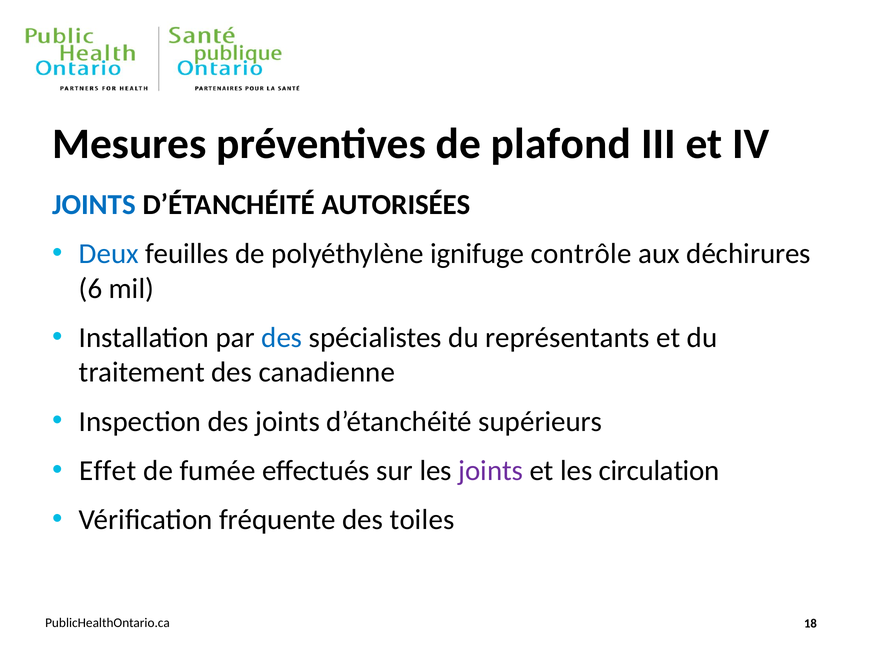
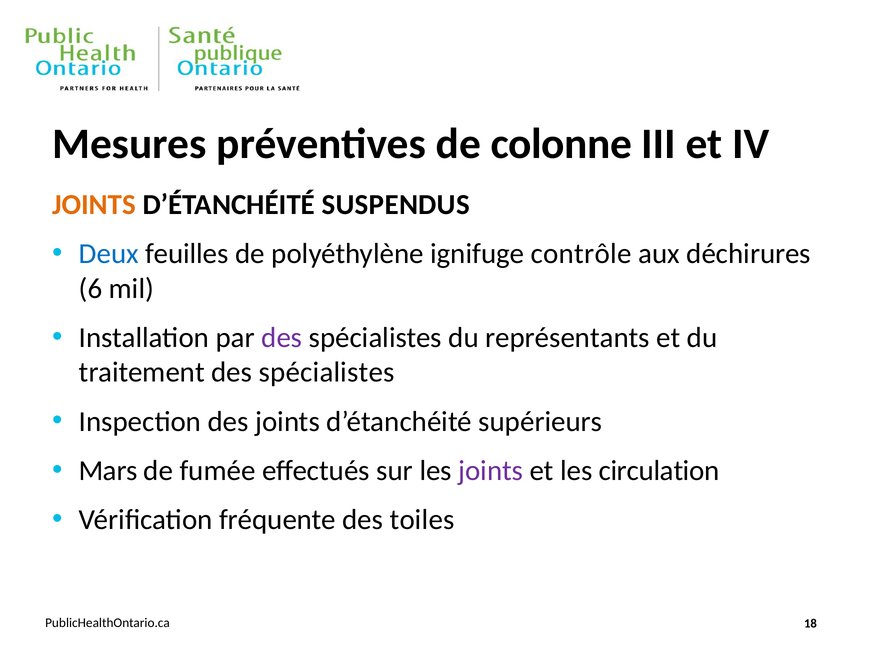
plafond: plafond -> colonne (561, 144)
JOINTS colour: blue -> orange (94, 205)
AUTORISÉES: AUTORISÉES -> SUSPENDUS (396, 205)
des colour: blue -> purple (282, 338)
traitement des canadienne: canadienne -> spécialistes (327, 373)
Effet: Effet -> Mars (108, 471)
